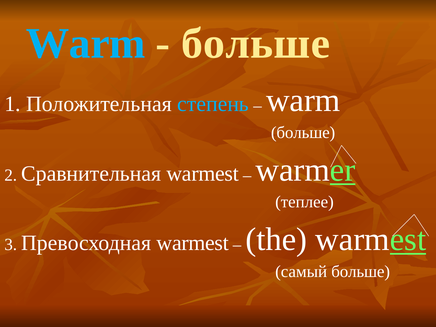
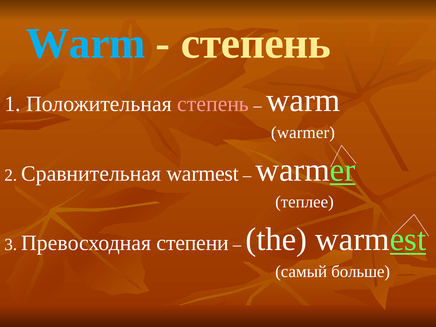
больше: больше -> степень (256, 44)
степень colour: light blue -> pink (213, 104)
больше: больше -> warmer (303, 132)
Превосходная warmest: warmest -> степени (193, 243)
